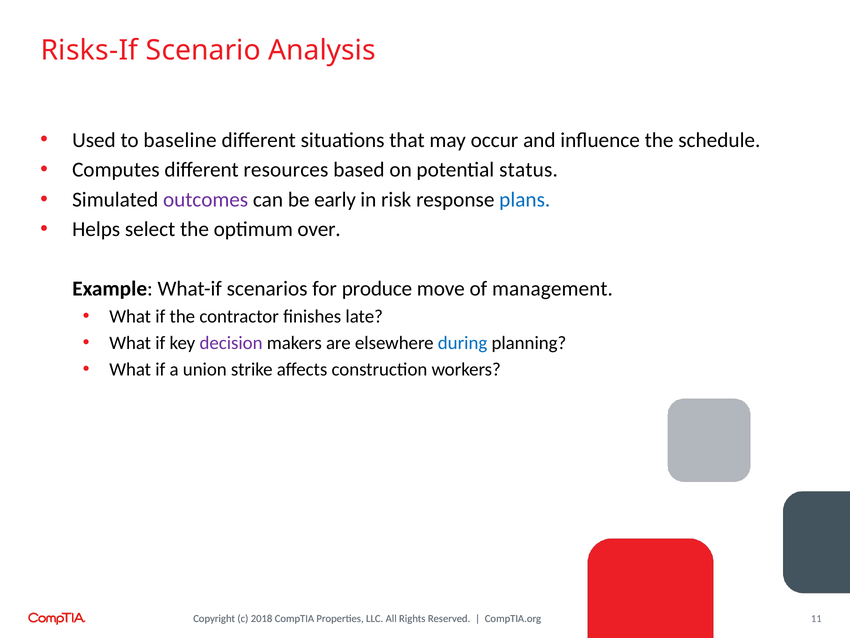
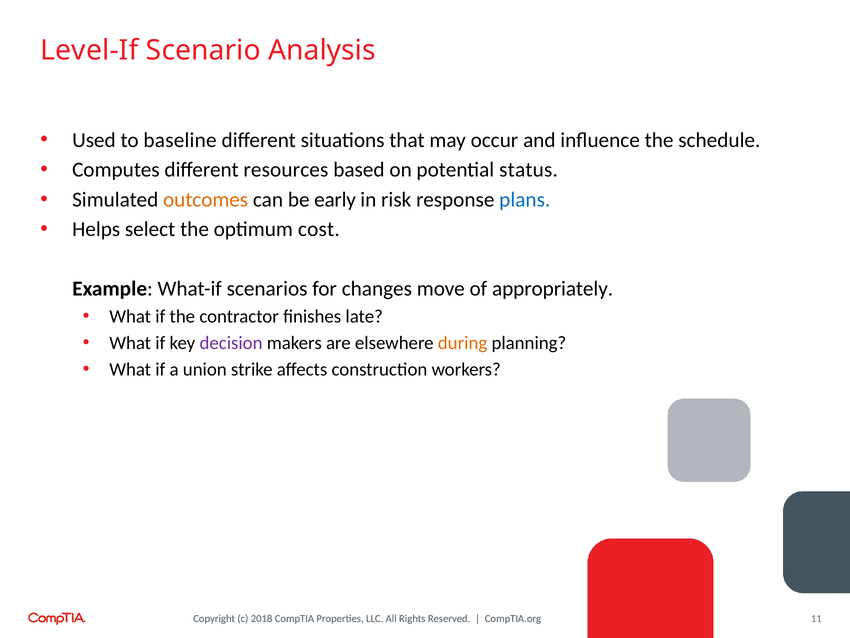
Risks-If: Risks-If -> Level-If (89, 51)
outcomes colour: purple -> orange (206, 199)
over: over -> cost (319, 229)
produce: produce -> changes (377, 289)
management: management -> appropriately (553, 289)
during colour: blue -> orange (463, 343)
